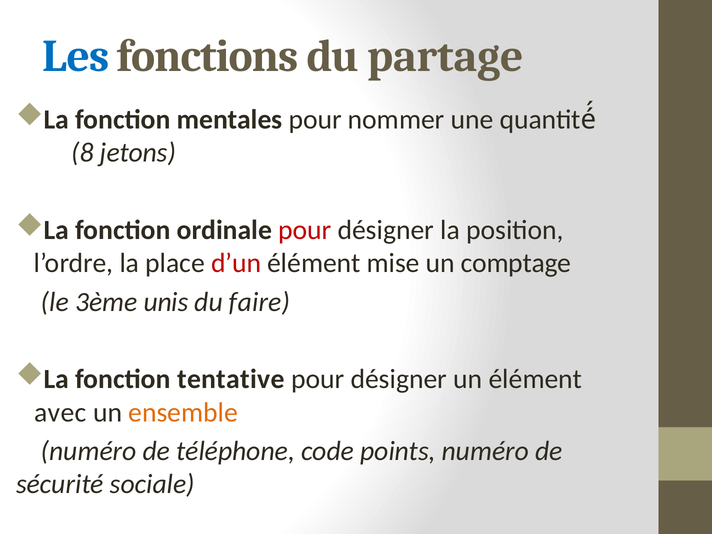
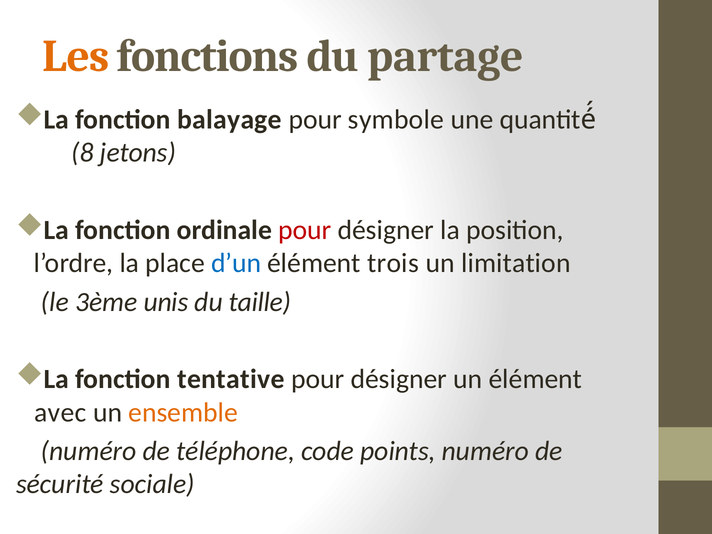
Les colour: blue -> orange (76, 56)
mentales: mentales -> balayage (229, 119)
nommer: nommer -> symbole (396, 119)
d’un colour: red -> blue (236, 263)
mise: mise -> trois (393, 263)
comptage: comptage -> limitation (516, 263)
faire: faire -> taille (260, 302)
